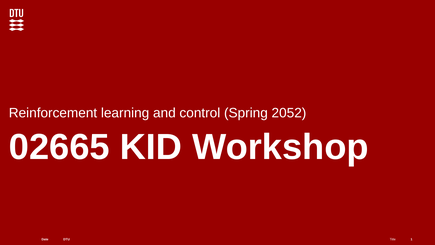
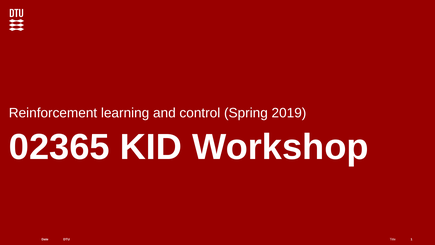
2052: 2052 -> 2019 (289, 113)
02665: 02665 -> 02365 (59, 147)
